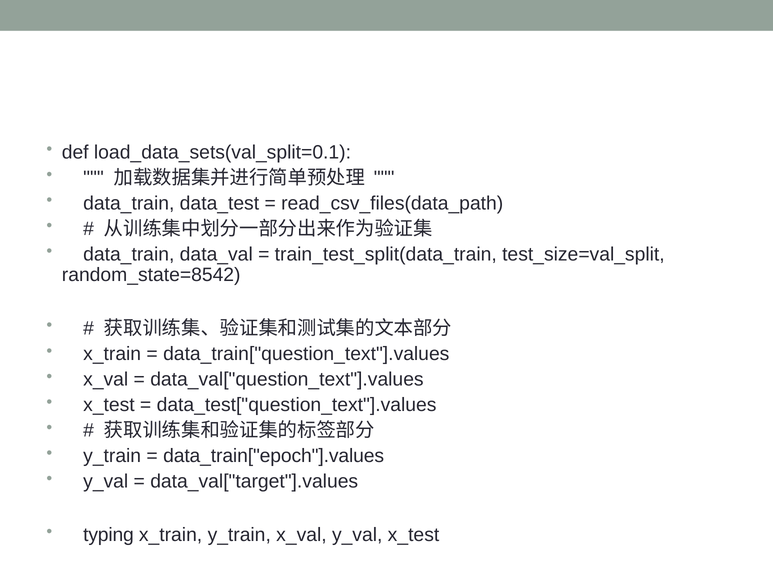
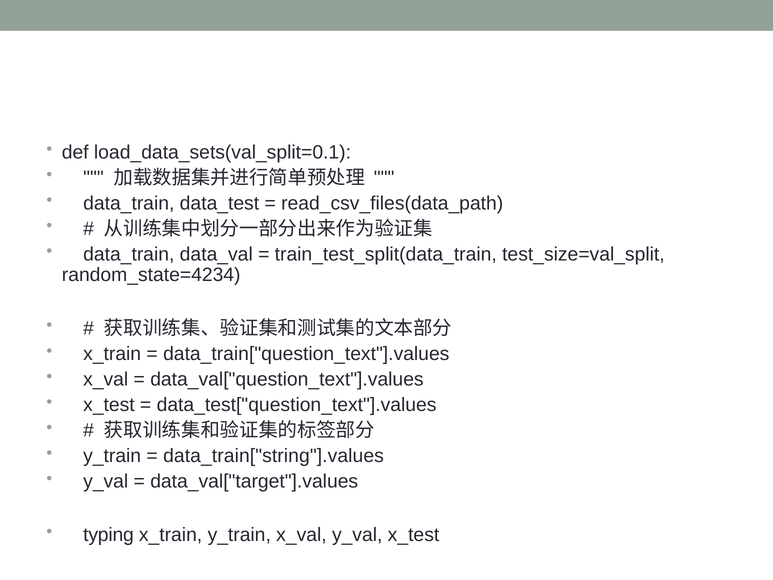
random_state=8542: random_state=8542 -> random_state=4234 (151, 275)
data_train["epoch"].values: data_train["epoch"].values -> data_train["string"].values (274, 456)
